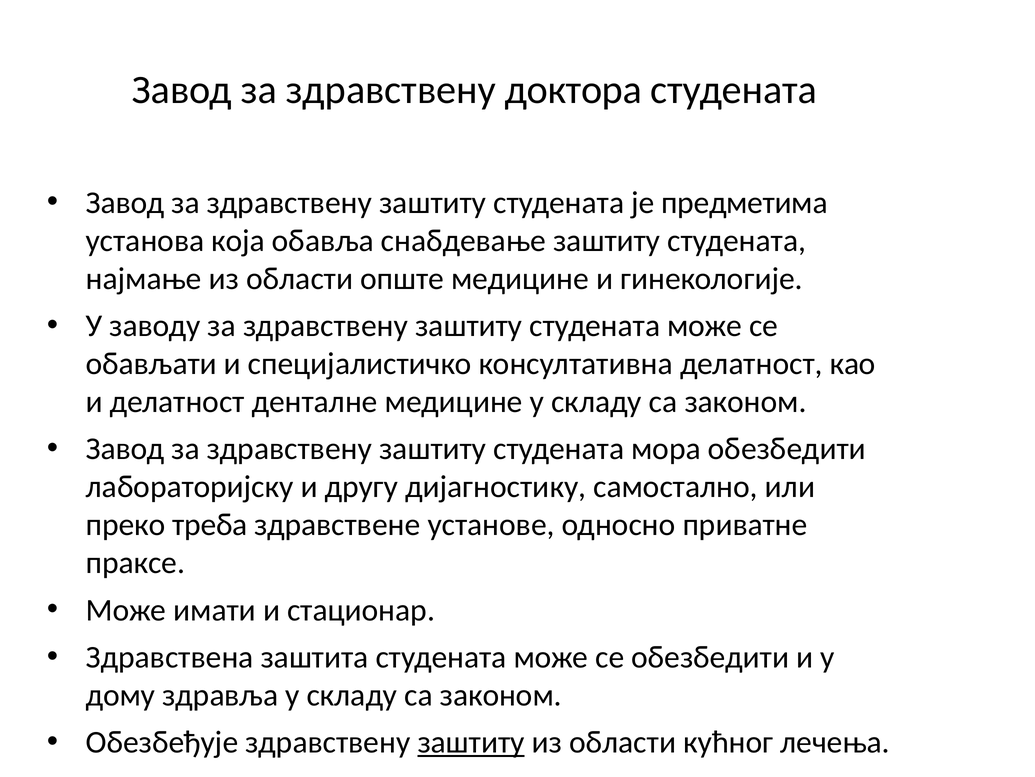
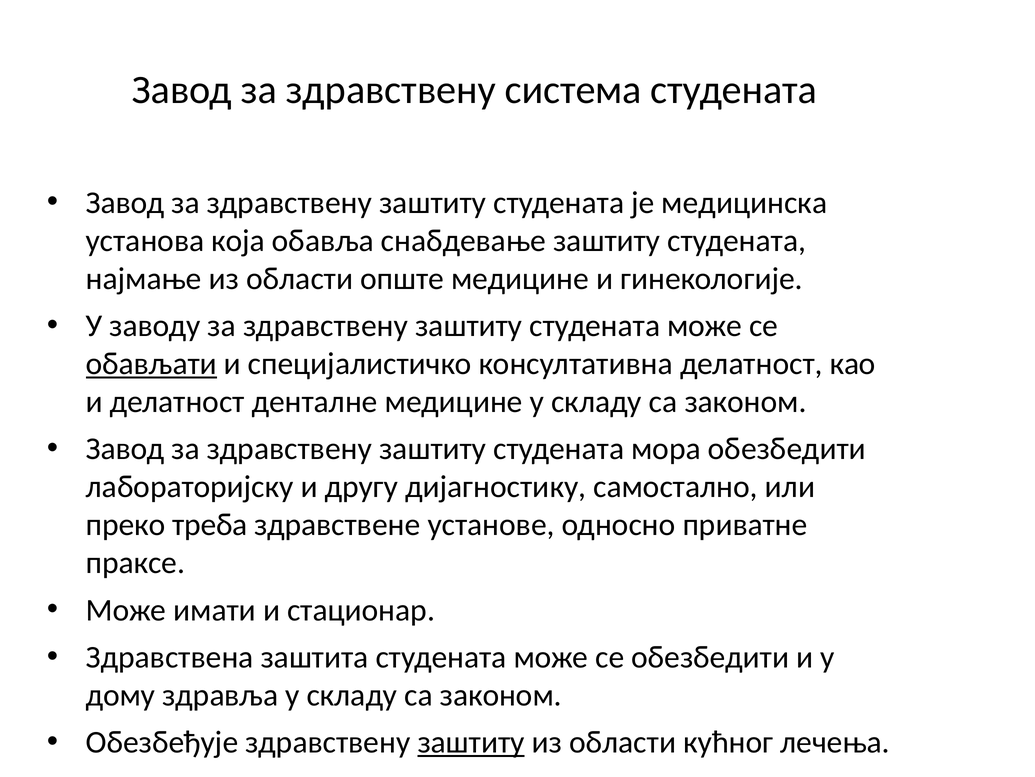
доктора: доктора -> система (573, 90)
предметима: предметима -> медицинска (744, 203)
обављати underline: none -> present (151, 364)
